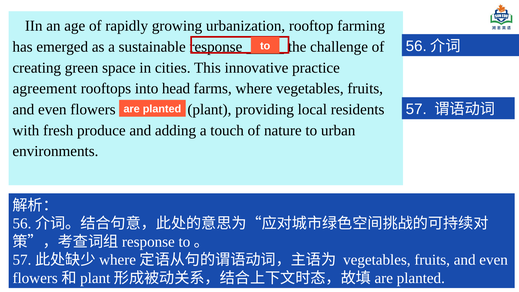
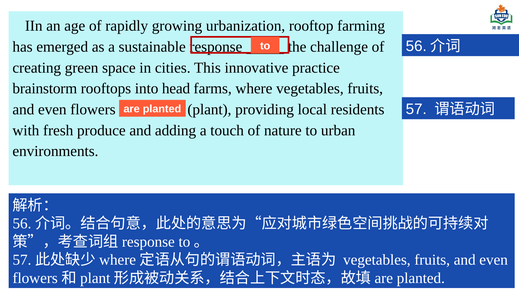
agreement: agreement -> brainstorm (45, 89)
